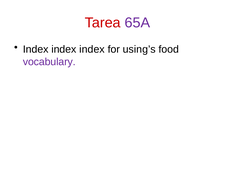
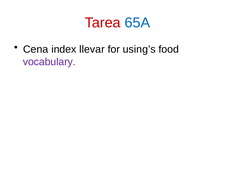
65A colour: purple -> blue (137, 23)
Index: Index -> Cena (36, 49)
index: index -> llevar (92, 49)
